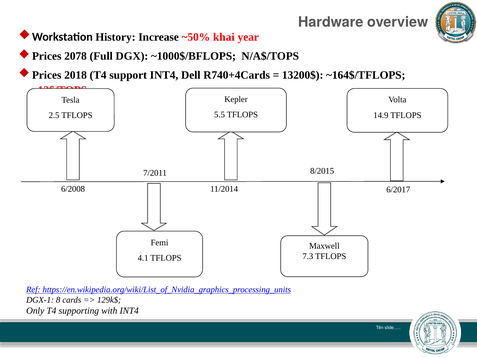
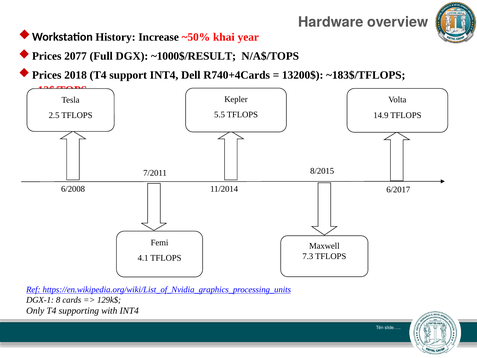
2078: 2078 -> 2077 (76, 56)
~1000$/BFLOPS: ~1000$/BFLOPS -> ~1000$/RESULT (193, 56)
~164$/TFLOPS: ~164$/TFLOPS -> ~183$/TFLOPS (366, 75)
